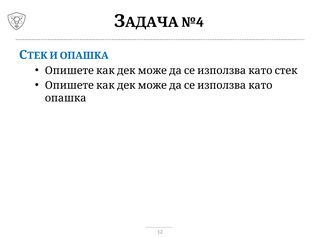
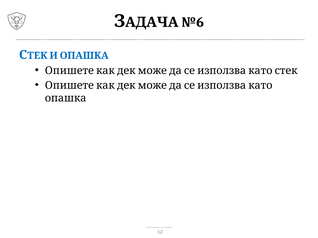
№4: №4 -> №6 (193, 22)
